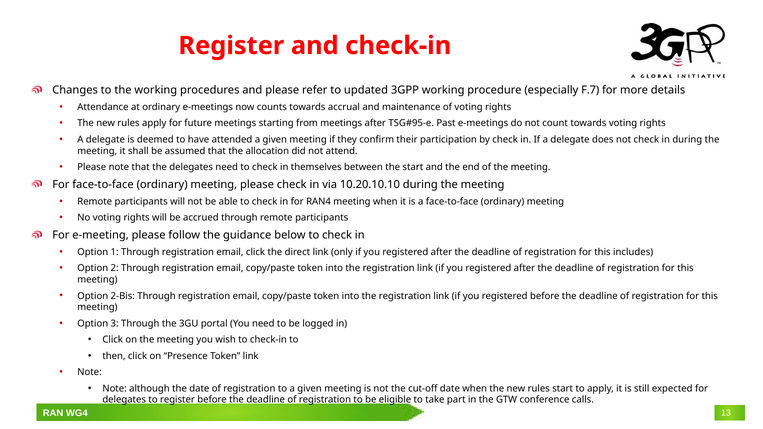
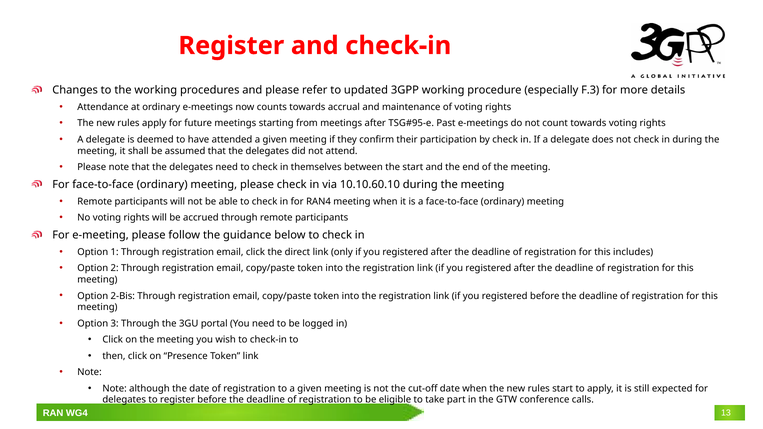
F.7: F.7 -> F.3 (590, 90)
assumed that the allocation: allocation -> delegates (267, 151)
10.20.10.10: 10.20.10.10 -> 10.10.60.10 (370, 184)
